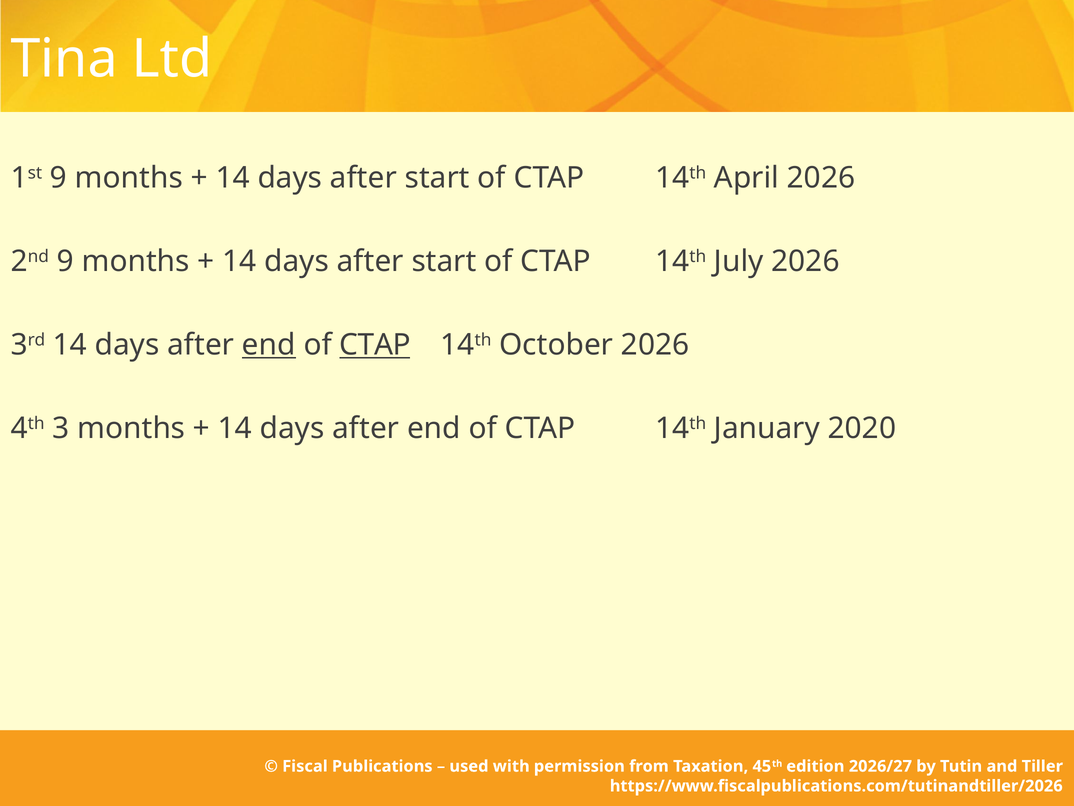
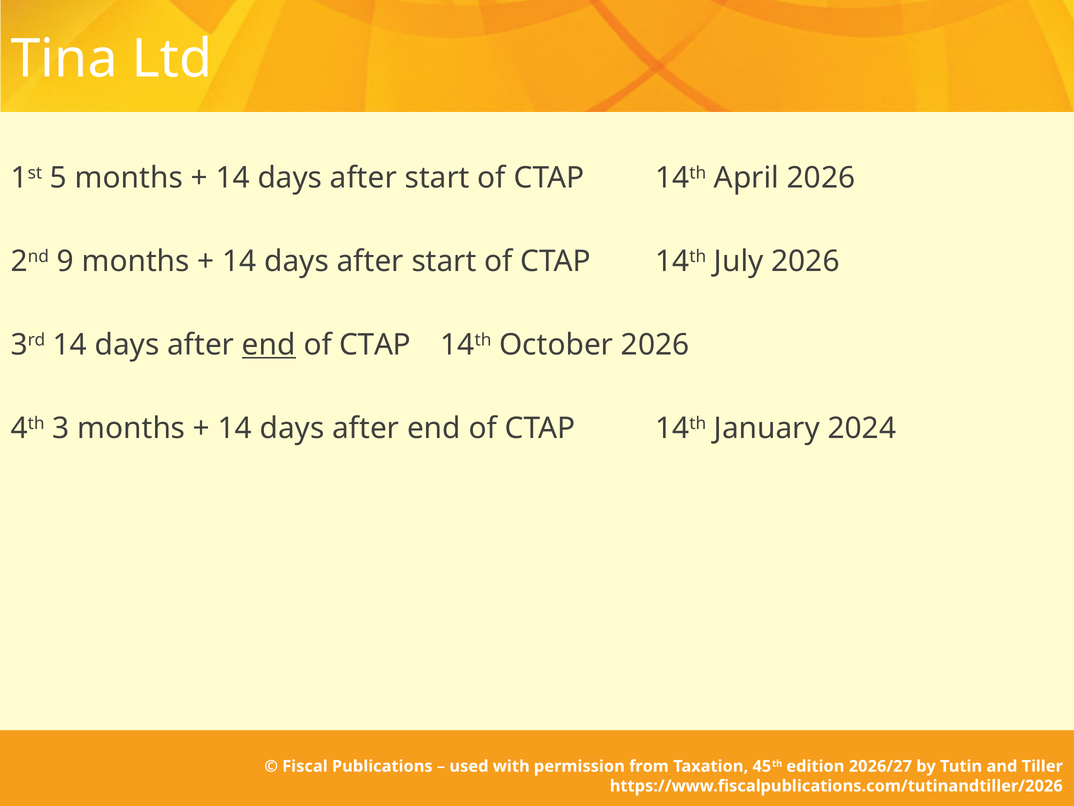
1st 9: 9 -> 5 (58, 178)
CTAP underline: present -> none (375, 345)
2020: 2020 -> 2024 (862, 428)
